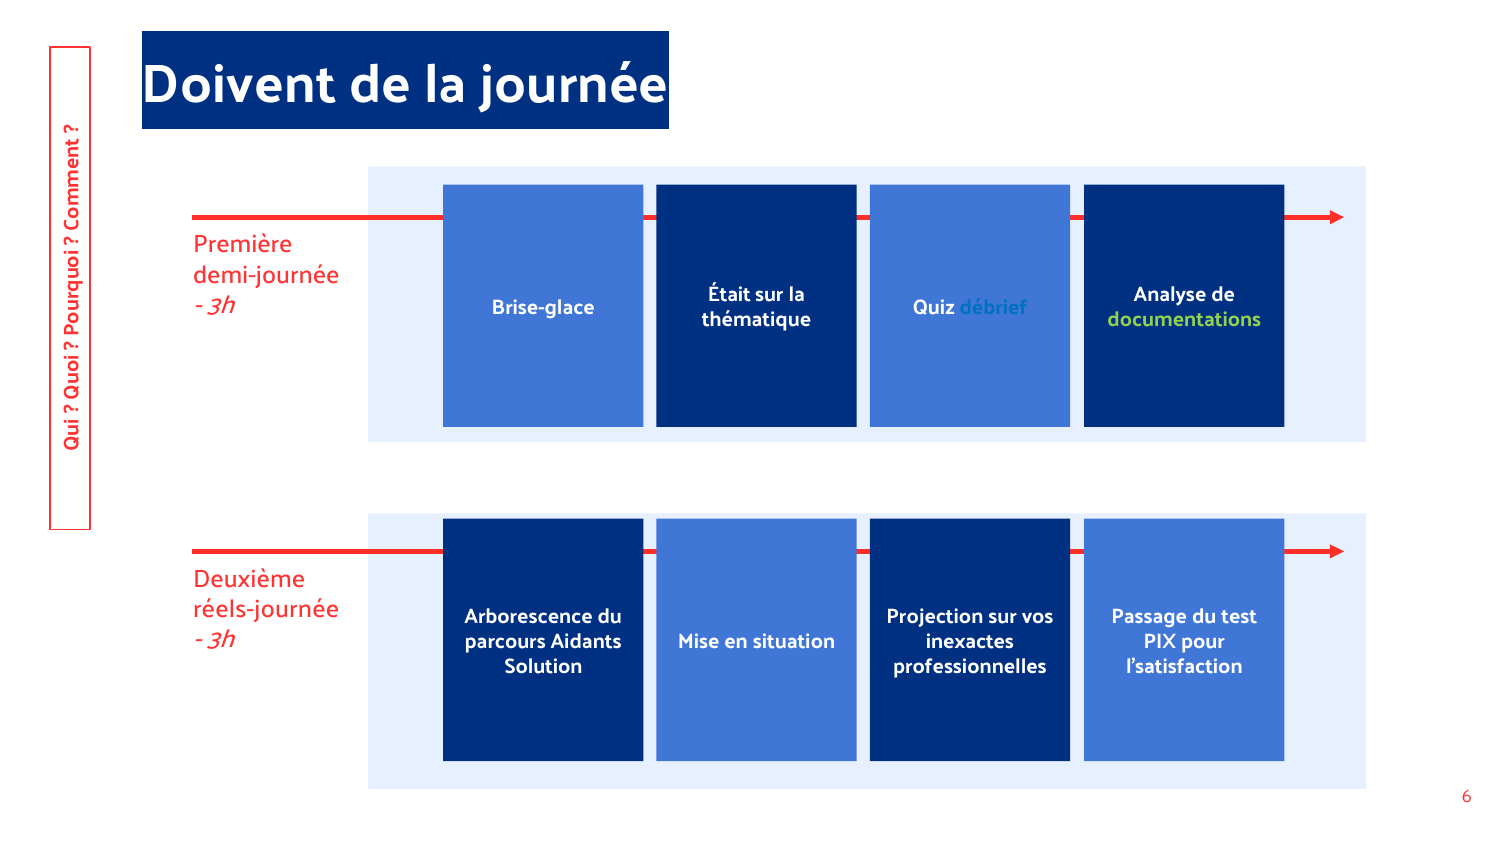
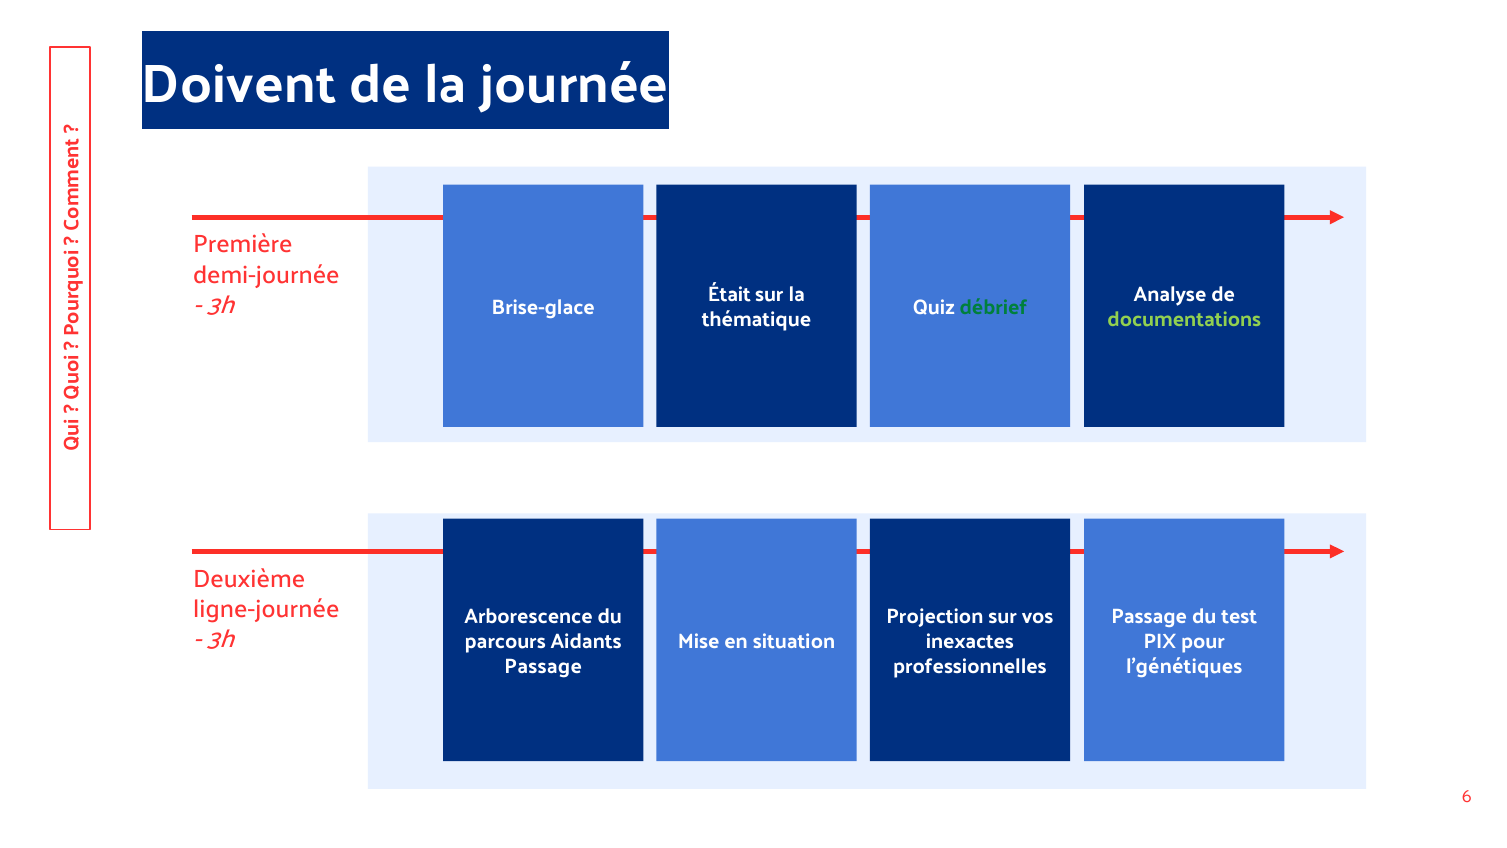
débrief colour: blue -> green (993, 307)
réels-journée: réels-journée -> ligne-journée (266, 609)
Solution: Solution -> Passage (543, 666)
l’satisfaction: l’satisfaction -> l’génétiques (1184, 666)
